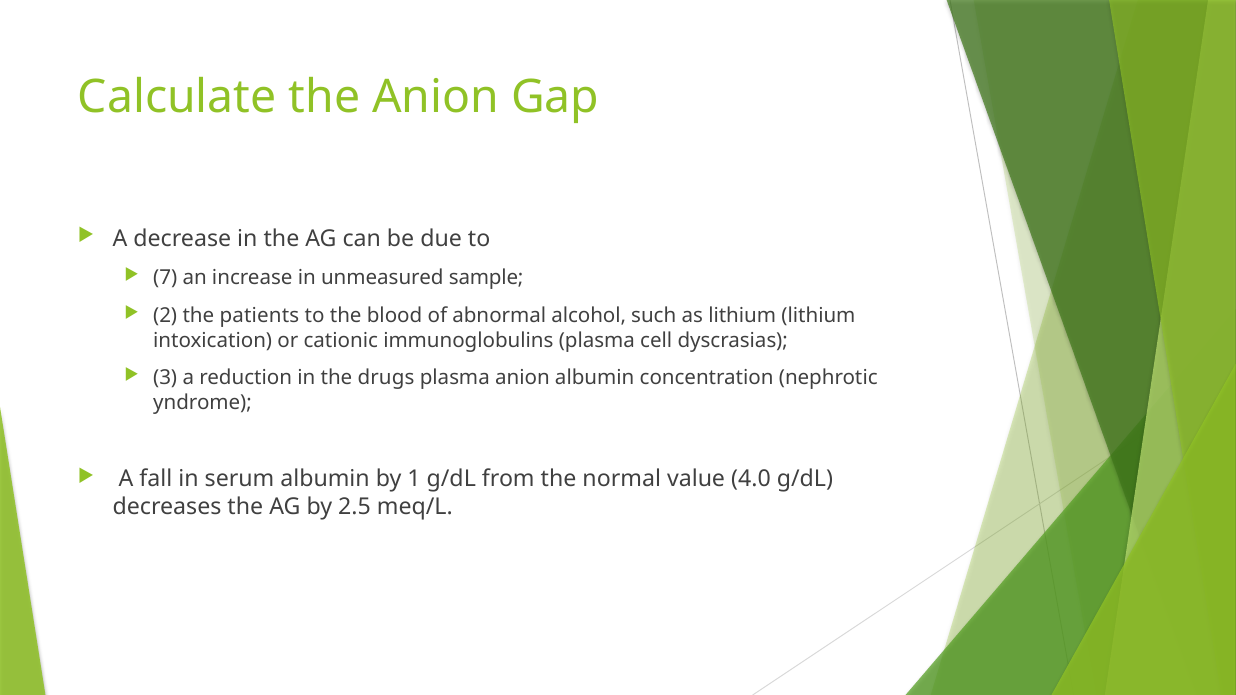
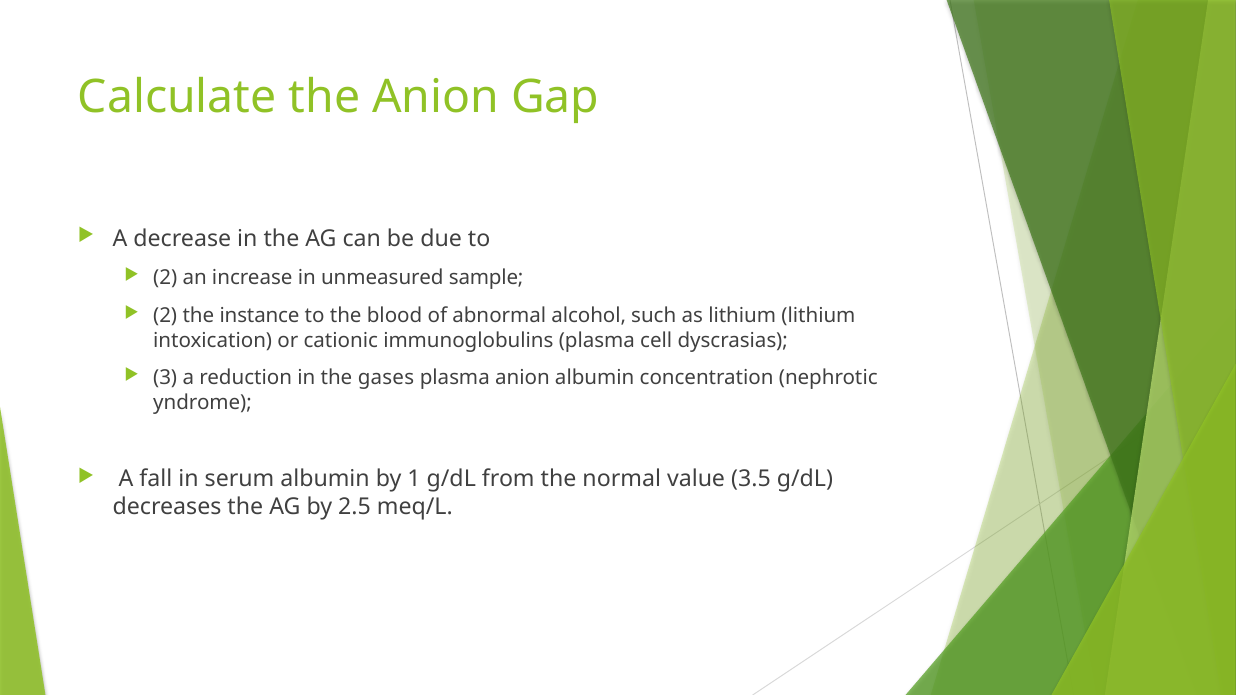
7: 7 -> 2 (165, 278)
patients: patients -> instance (260, 316)
drugs: drugs -> gases (386, 378)
4.0: 4.0 -> 3.5 (751, 479)
